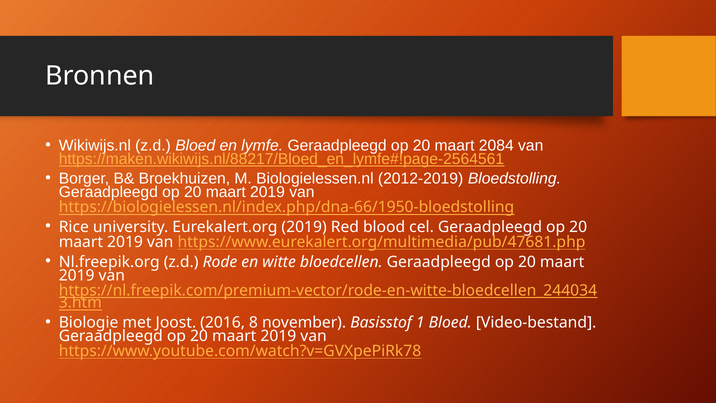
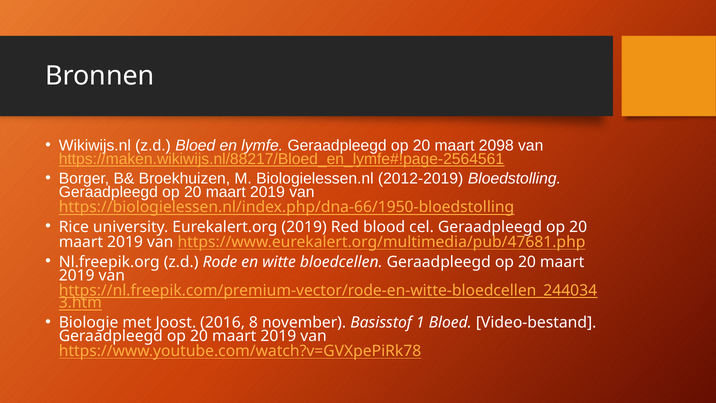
2084: 2084 -> 2098 (496, 146)
